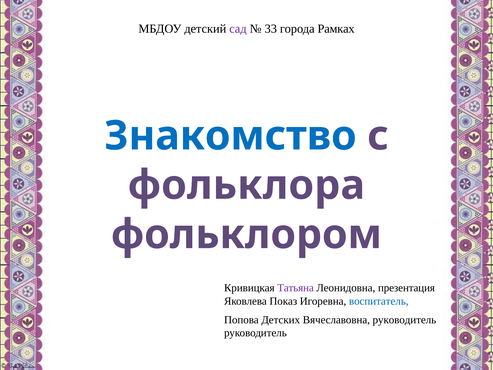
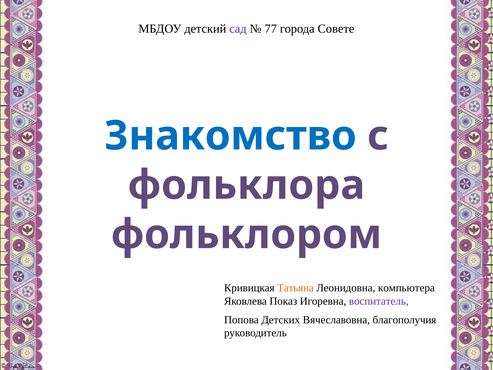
33: 33 -> 77 (271, 29)
Рамках: Рамках -> Совете (336, 29)
Татьяна colour: purple -> orange (296, 288)
презентация: презентация -> компьютера (406, 288)
воспитатель colour: blue -> purple (379, 301)
Вячеславовна руководитель: руководитель -> благополучия (404, 320)
